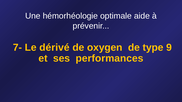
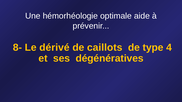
7-: 7- -> 8- (17, 48)
oxygen: oxygen -> caillots (105, 48)
9: 9 -> 4 (169, 48)
performances: performances -> dégénératives (110, 59)
